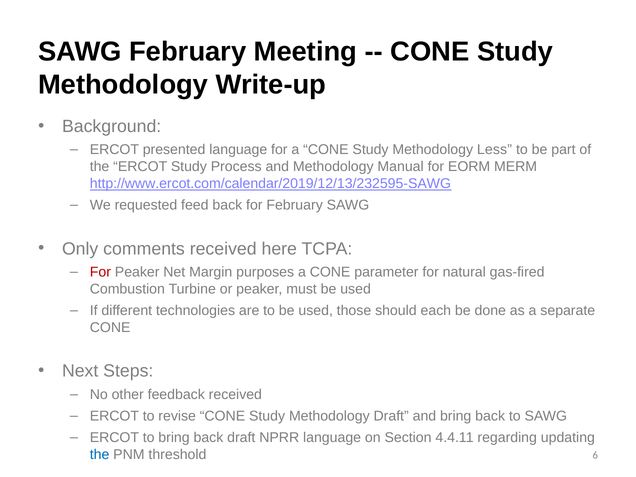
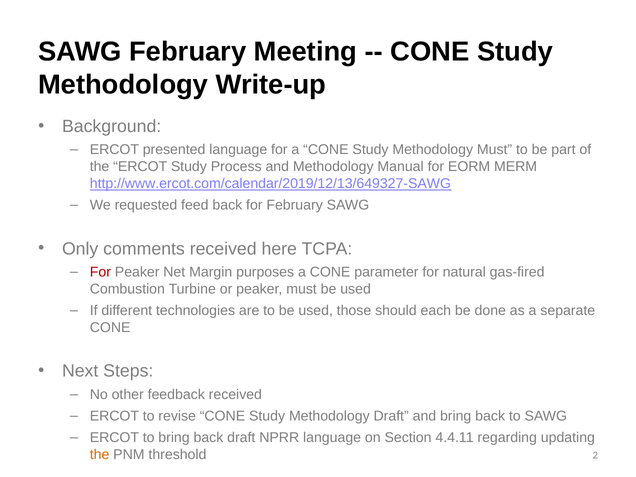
Methodology Less: Less -> Must (495, 150)
http://www.ercot.com/calendar/2019/12/13/232595-SAWG: http://www.ercot.com/calendar/2019/12/13/232595-SAWG -> http://www.ercot.com/calendar/2019/12/13/649327-SAWG (270, 184)
the colour: blue -> orange (100, 455)
6: 6 -> 2 (595, 455)
